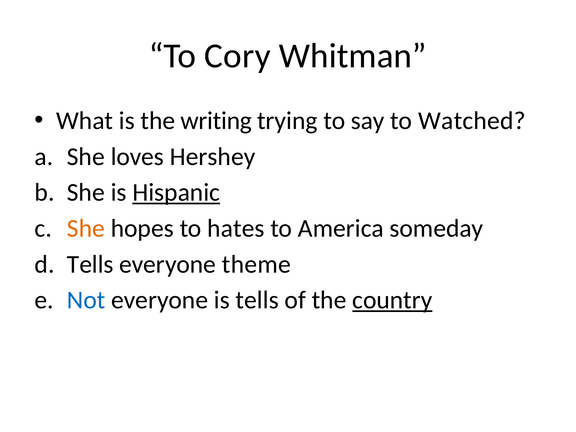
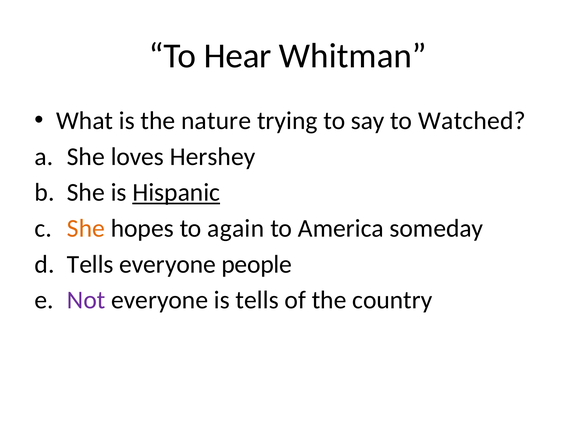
Cory: Cory -> Hear (238, 56)
writing: writing -> nature (216, 121)
hates: hates -> again (236, 228)
theme: theme -> people (257, 264)
Not colour: blue -> purple (86, 300)
country underline: present -> none (392, 300)
